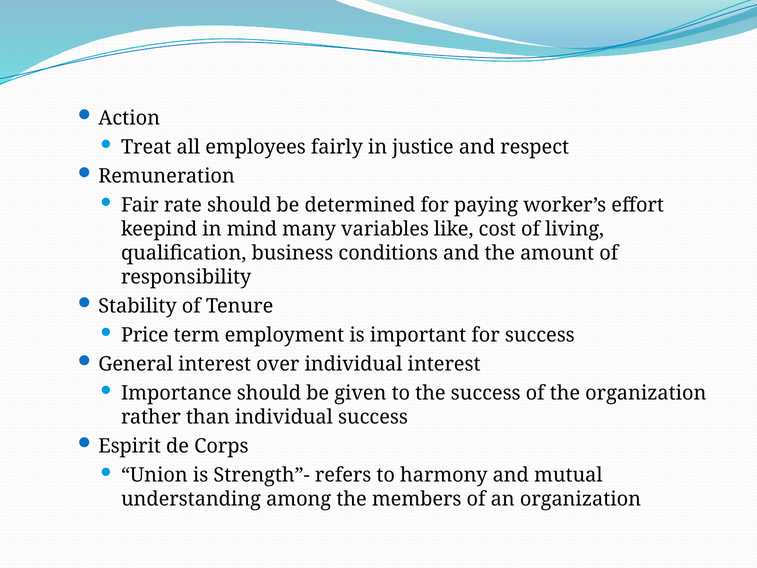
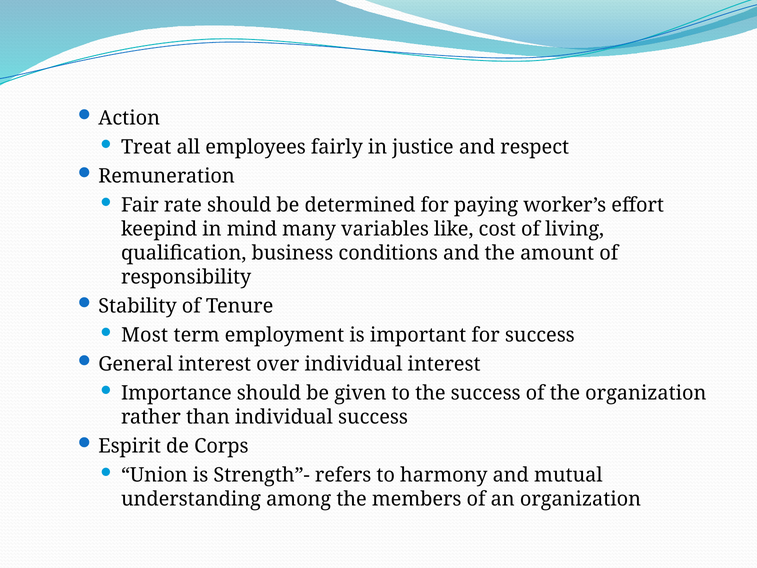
Price: Price -> Most (145, 335)
